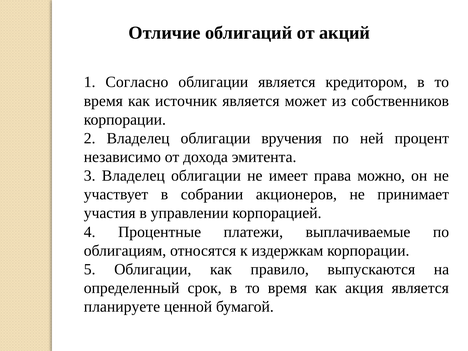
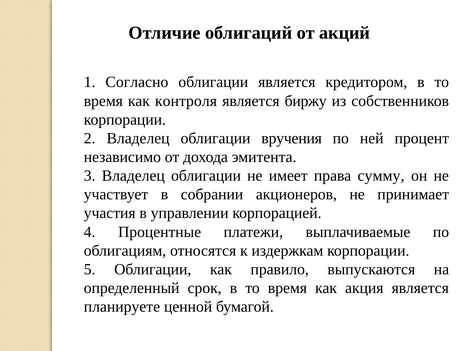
источник: источник -> контроля (186, 101)
может: может -> биржу (306, 101)
можно: можно -> сумму (381, 176)
